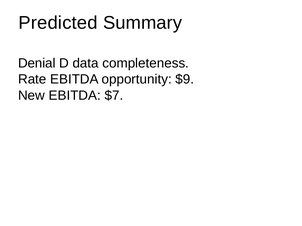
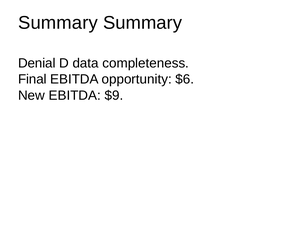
Predicted: Predicted -> Summary (58, 23)
Rate: Rate -> Final (32, 79)
$9: $9 -> $6 (185, 79)
$7: $7 -> $9 (114, 96)
